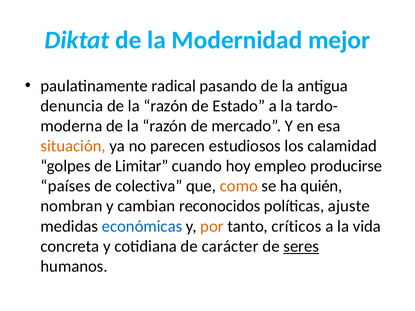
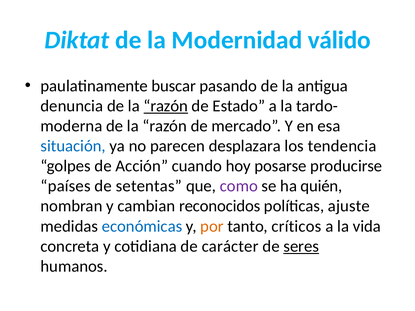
mejor: mejor -> válido (339, 40)
radical: radical -> buscar (174, 86)
razón underline: none -> present (166, 106)
situación colour: orange -> blue (73, 146)
estudiosos: estudiosos -> desplazara (245, 146)
calamidad: calamidad -> tendencia (342, 146)
Limitar: Limitar -> Acción (142, 166)
empleo: empleo -> posarse (281, 166)
colectiva: colectiva -> setentas (149, 186)
como colour: orange -> purple (239, 186)
